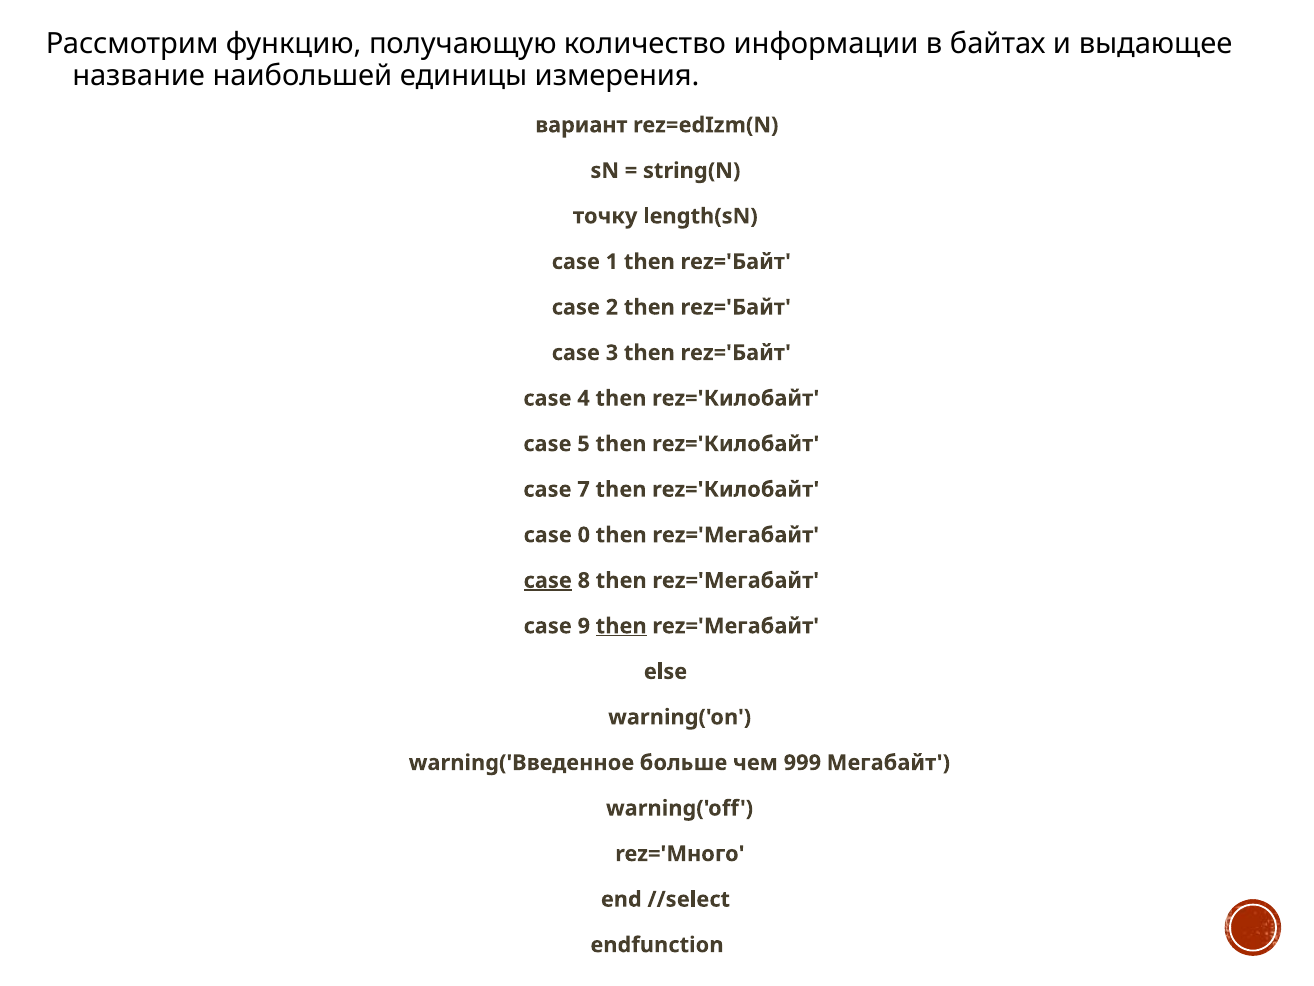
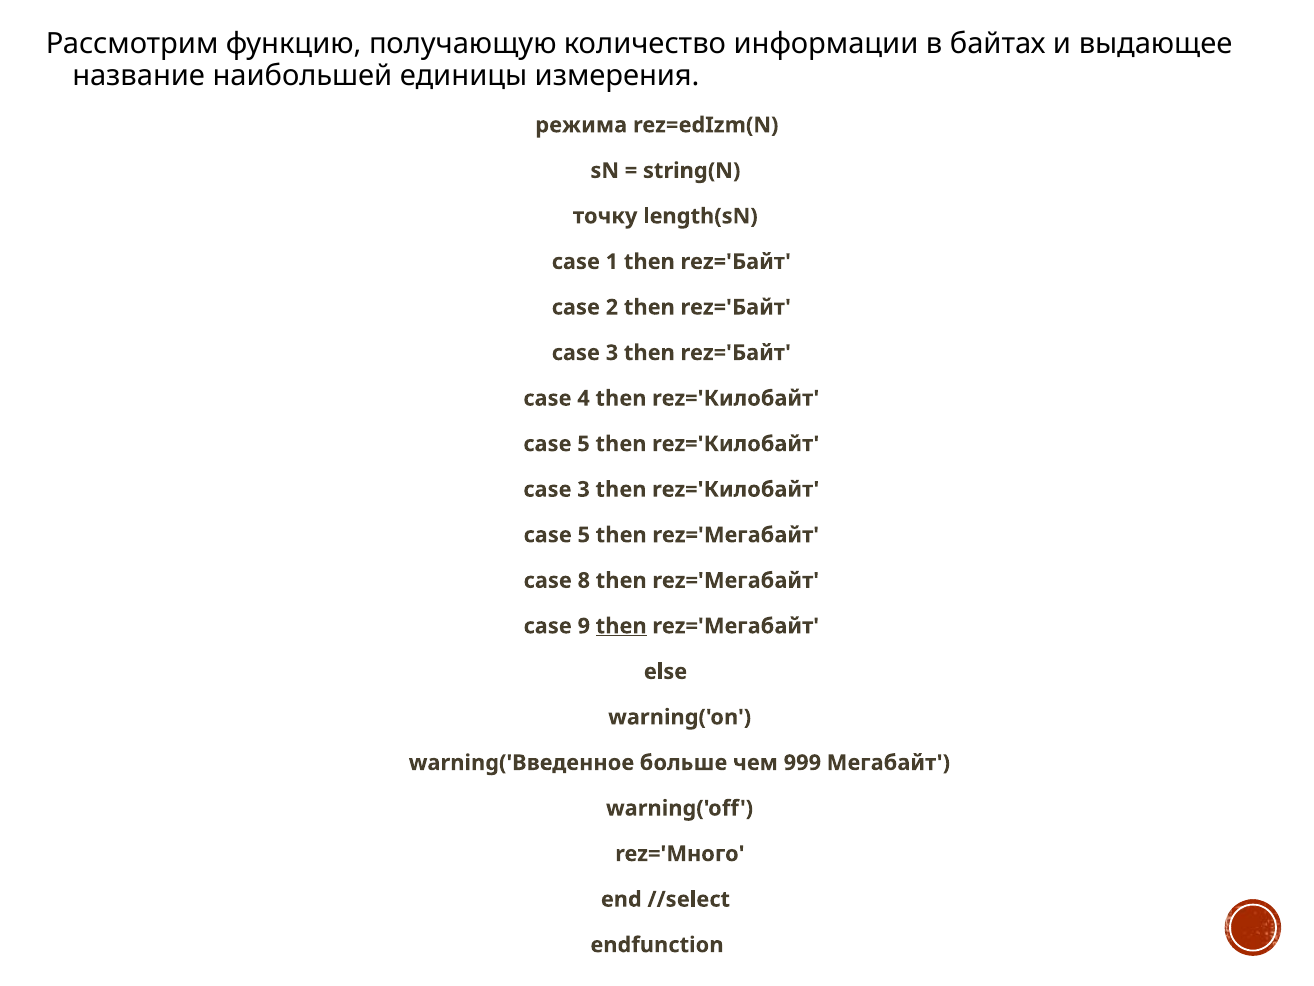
вариант: вариант -> режима (581, 125)
7: 7 -> 3 (584, 489)
0: 0 -> 5 (584, 535)
case underline: present -> none (548, 580)
